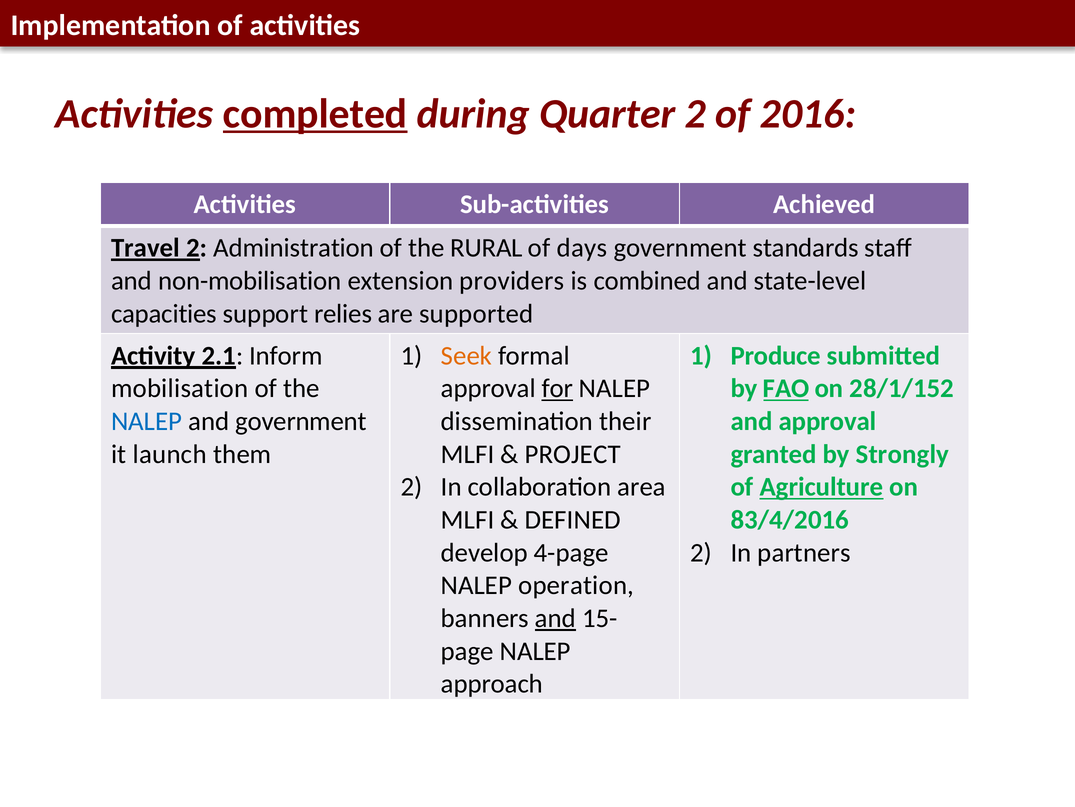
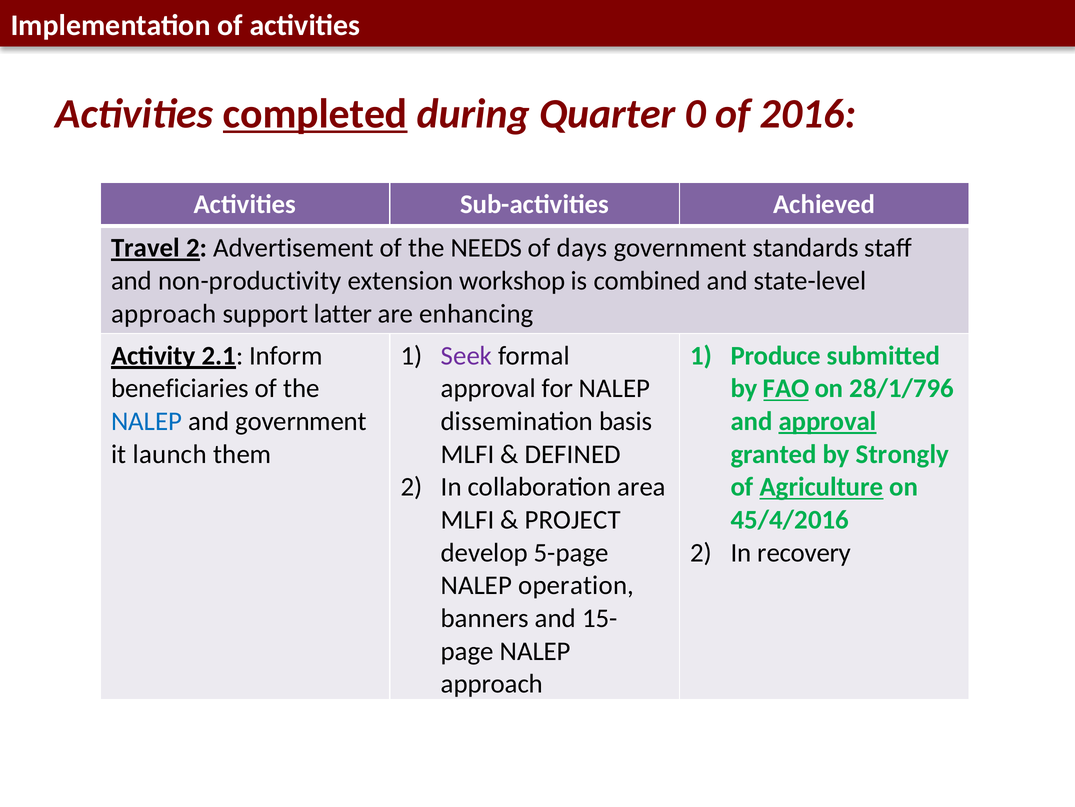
Quarter 2: 2 -> 0 (695, 114)
Administration: Administration -> Advertisement (294, 248)
RURAL: RURAL -> NEEDS (487, 248)
non-mobilisation: non-mobilisation -> non-productivity (250, 281)
providers: providers -> workshop (512, 281)
capacities: capacities -> approach (164, 313)
relies: relies -> latter (343, 313)
supported: supported -> enhancing (476, 313)
Seek colour: orange -> purple (467, 355)
mobilisation: mobilisation -> beneficiaries (180, 388)
for underline: present -> none (557, 388)
28/1/152: 28/1/152 -> 28/1/796 (902, 388)
their: their -> basis (626, 421)
approval underline: none -> present (828, 421)
PROJECT: PROJECT -> DEFINED (573, 454)
DEFINED: DEFINED -> PROJECT (573, 519)
83/4/2016: 83/4/2016 -> 45/4/2016 (790, 519)
4-page: 4-page -> 5-page (571, 552)
partners: partners -> recovery (804, 552)
and underline: present -> none (555, 618)
